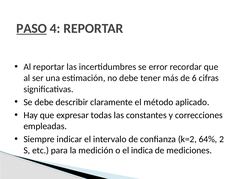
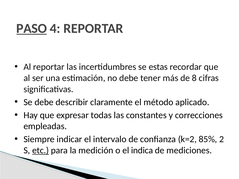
error: error -> estas (158, 67)
6: 6 -> 8 (194, 78)
64%: 64% -> 85% (208, 139)
etc underline: none -> present (41, 151)
